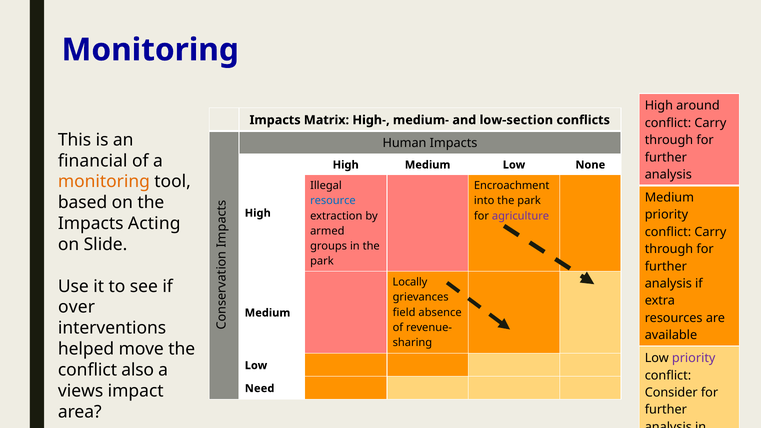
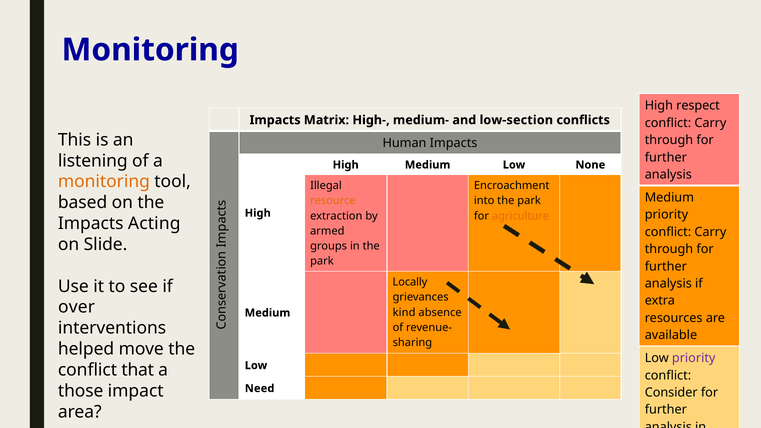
around: around -> respect (698, 106)
financial: financial -> listening (93, 161)
resource colour: blue -> orange (333, 201)
agriculture colour: purple -> orange (521, 216)
field: field -> kind (404, 312)
also: also -> that (138, 370)
views: views -> those (81, 391)
